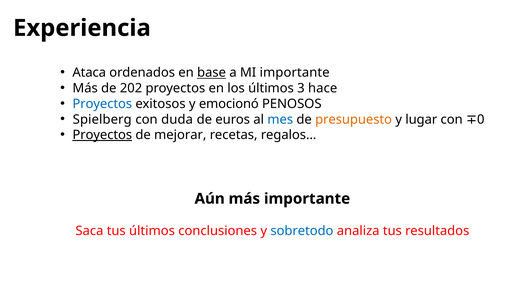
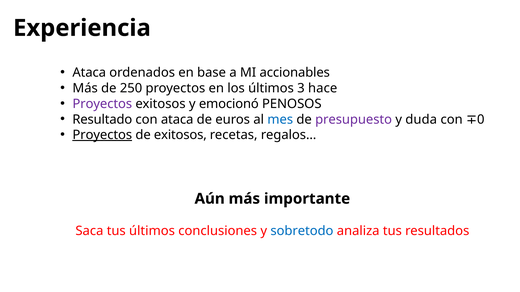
base underline: present -> none (212, 73)
MI importante: importante -> accionables (295, 73)
202: 202 -> 250 (131, 88)
Proyectos colour: blue -> purple (102, 104)
Spielberg: Spielberg -> Resultado (102, 120)
con duda: duda -> ataca (177, 120)
presupuesto colour: orange -> purple (354, 120)
lugar: lugar -> duda (421, 120)
de mejorar: mejorar -> exitosos (180, 135)
